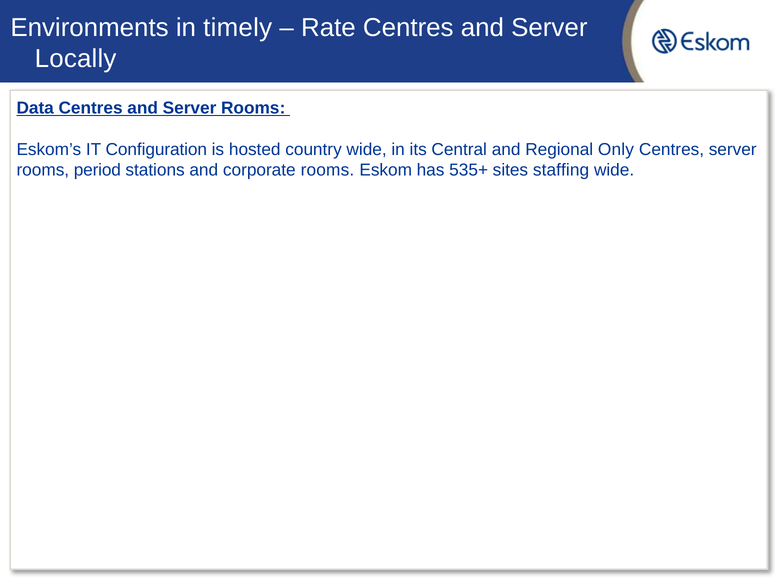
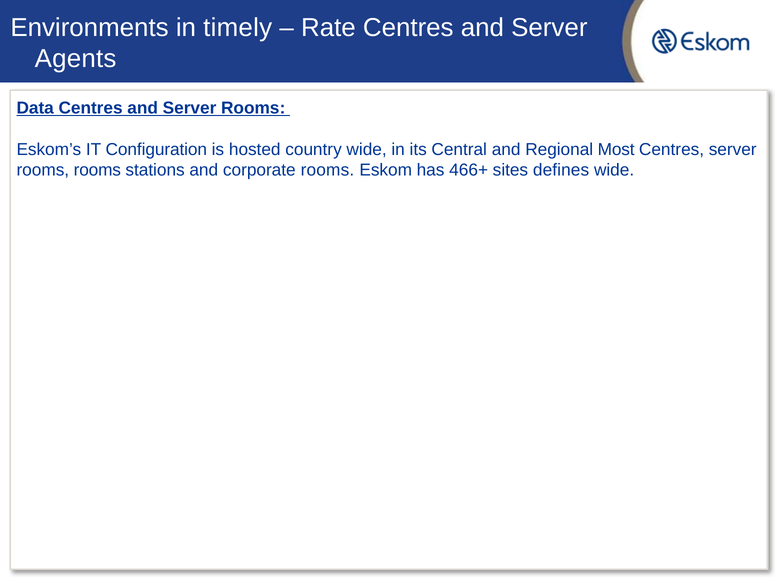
Locally: Locally -> Agents (76, 59)
Only: Only -> Most (616, 149)
rooms period: period -> rooms (97, 170)
535+: 535+ -> 466+ (469, 170)
staffing: staffing -> defines (561, 170)
